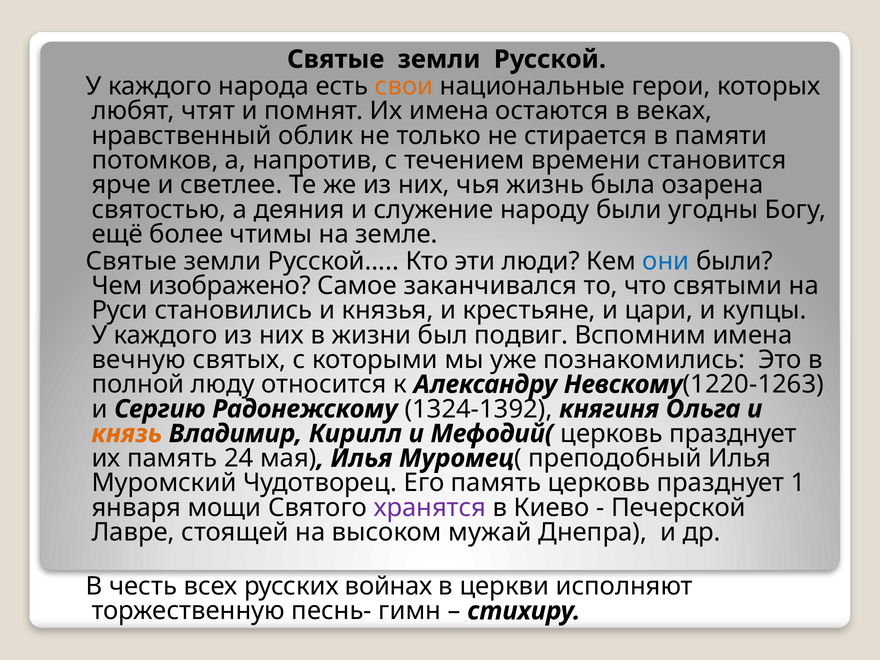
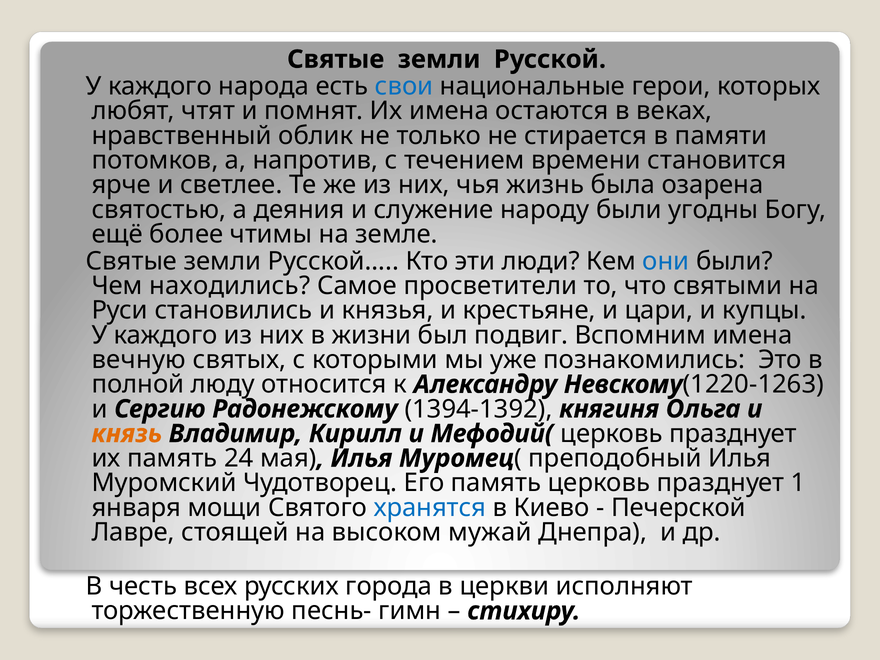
свои colour: orange -> blue (404, 86)
изображено: изображено -> находились (230, 286)
заканчивался: заканчивался -> просветители (490, 286)
1324-1392: 1324-1392 -> 1394-1392 (479, 409)
хранятся colour: purple -> blue (430, 508)
войнах: войнах -> города (389, 586)
